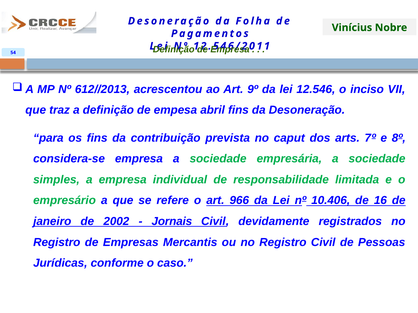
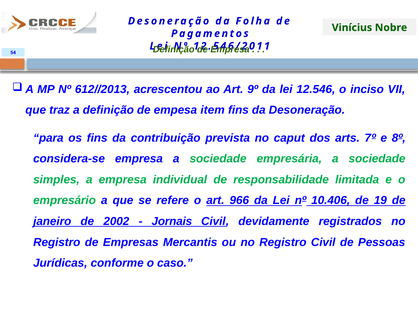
abril: abril -> item (213, 110)
16: 16 -> 19 (380, 201)
